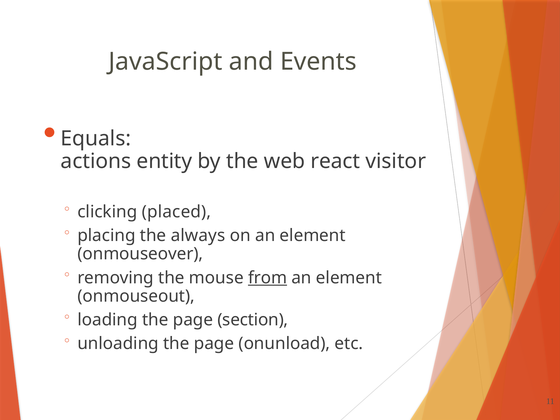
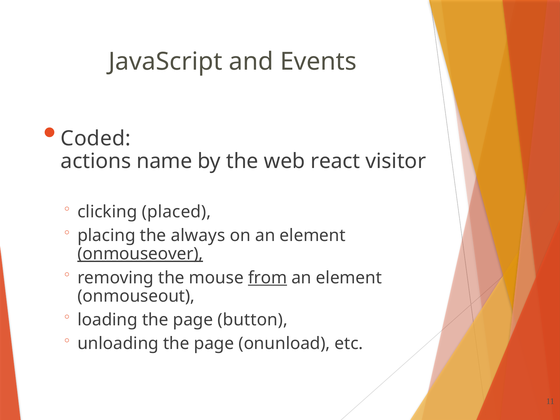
Equals: Equals -> Coded (96, 139)
entity: entity -> name (164, 161)
onmouseover underline: none -> present (140, 254)
section: section -> button (253, 320)
